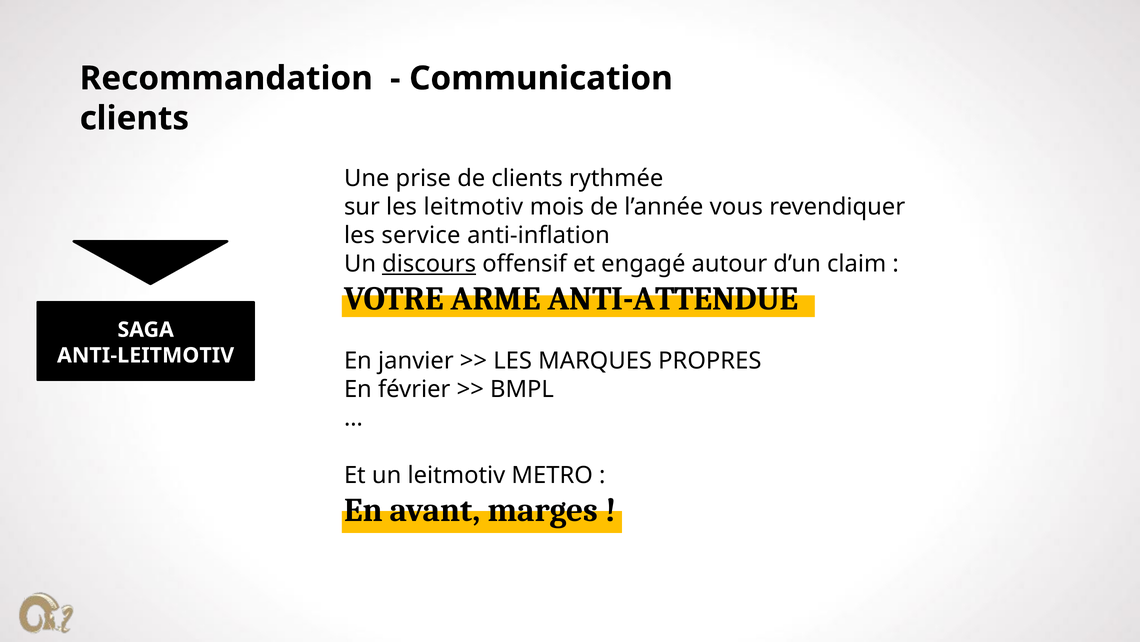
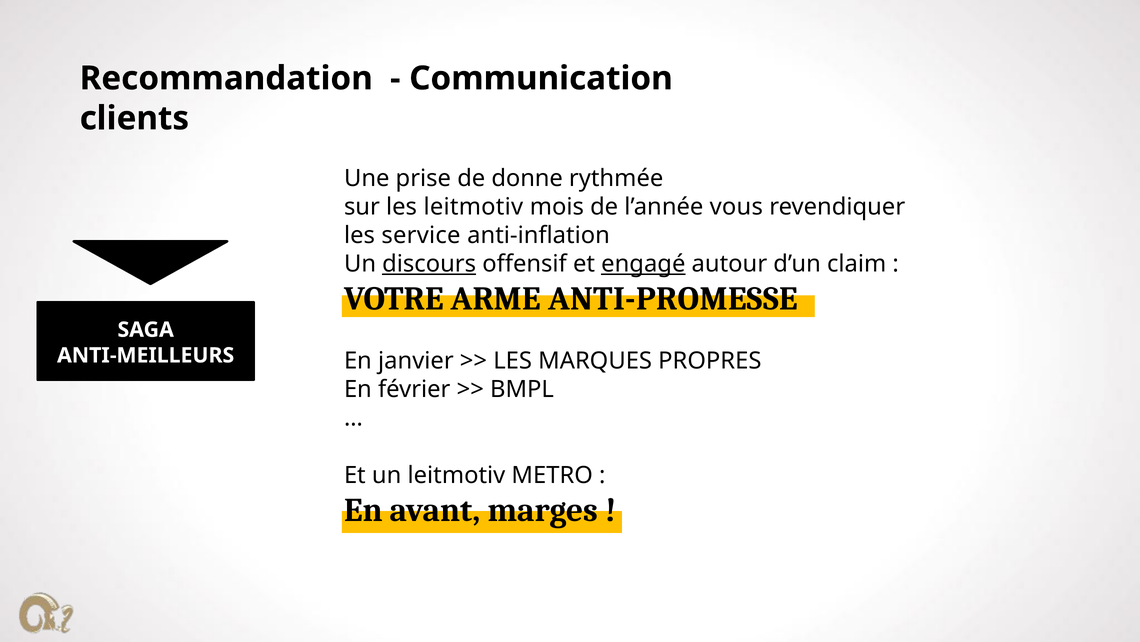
de clients: clients -> donne (527, 178)
engagé underline: none -> present (643, 264)
ANTI-ATTENDUE: ANTI-ATTENDUE -> ANTI-PROMESSE (673, 299)
ANTI-LEITMOTIV: ANTI-LEITMOTIV -> ANTI-MEILLEURS (146, 355)
